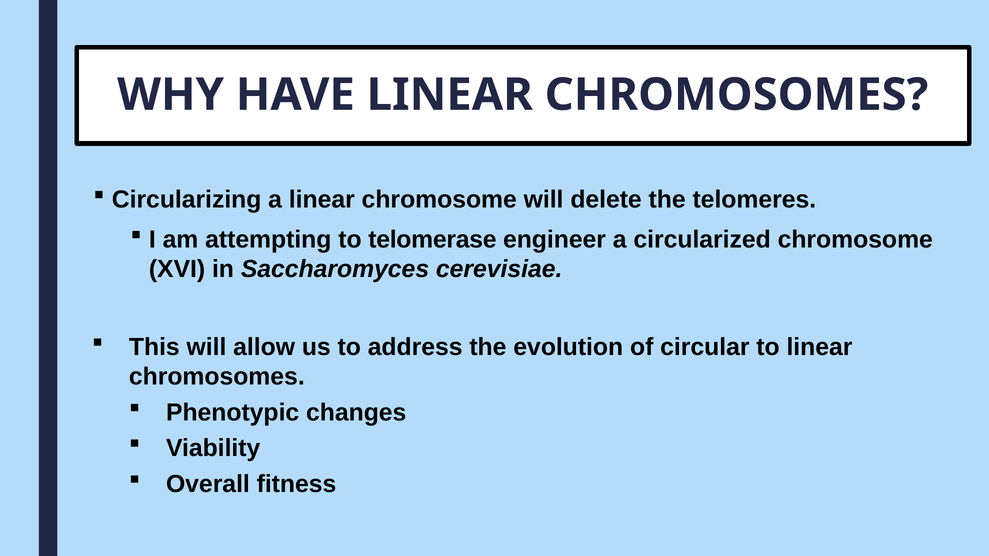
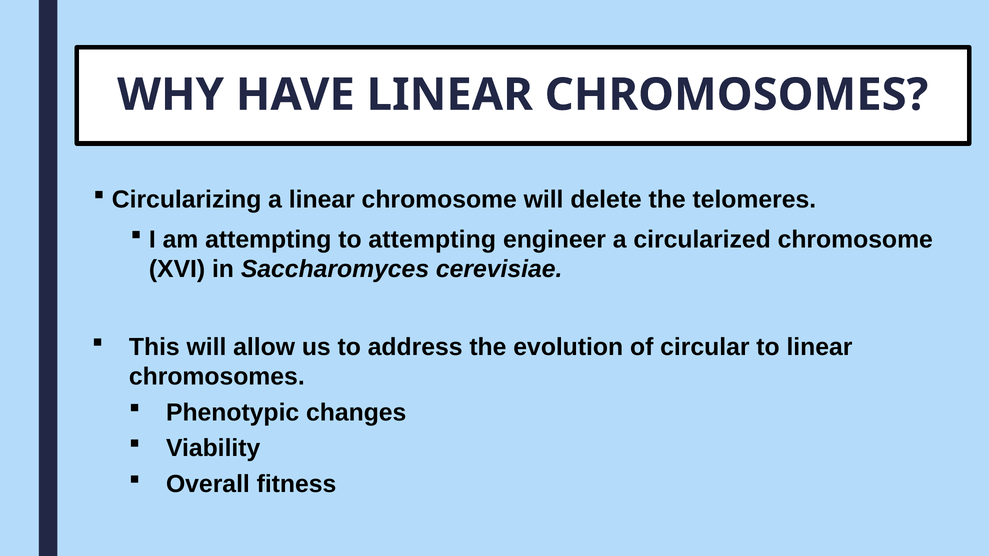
to telomerase: telomerase -> attempting (432, 240)
